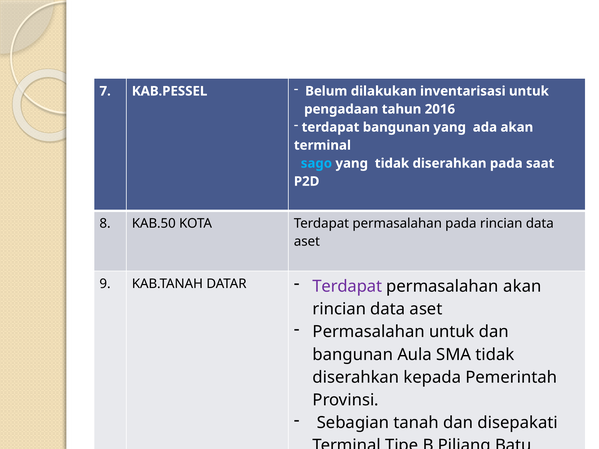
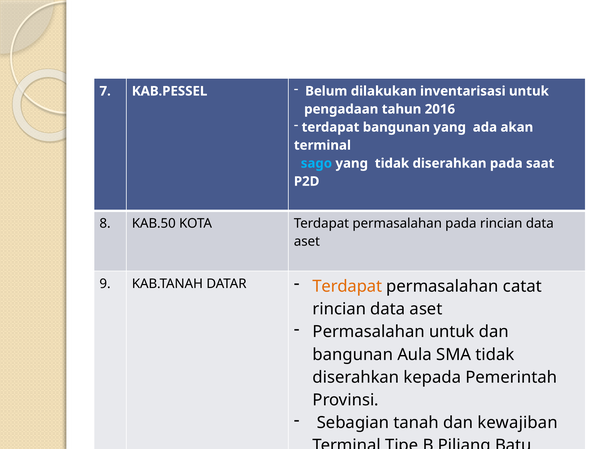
Terdapat colour: purple -> orange (347, 286)
permasalahan akan: akan -> catat (522, 286)
disepakati: disepakati -> kewajiban (518, 423)
